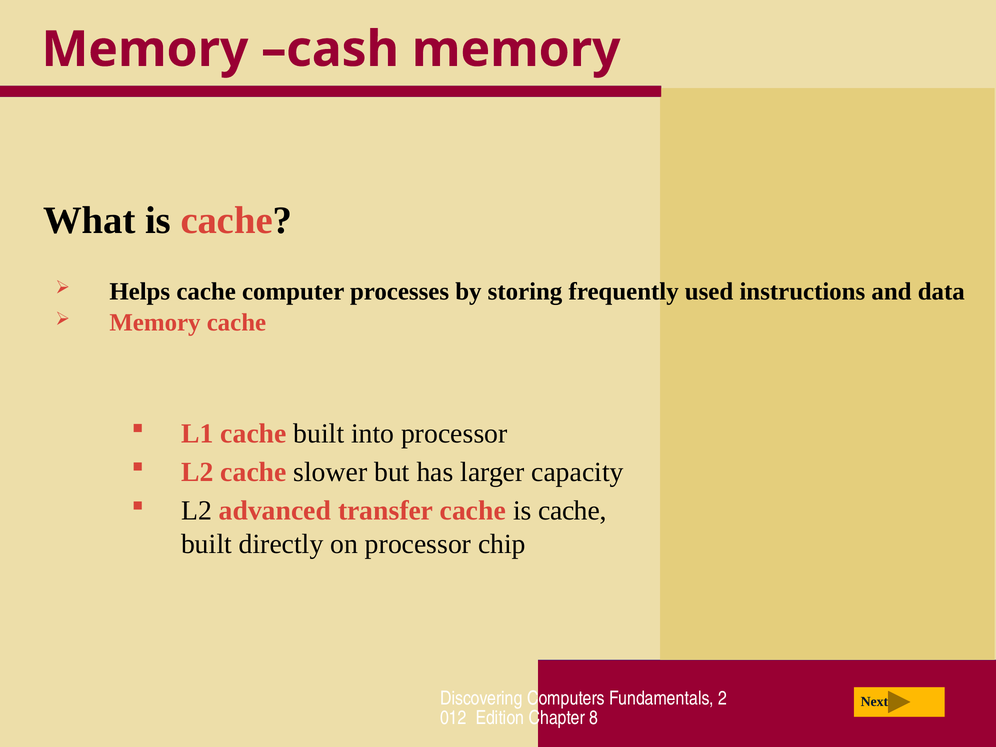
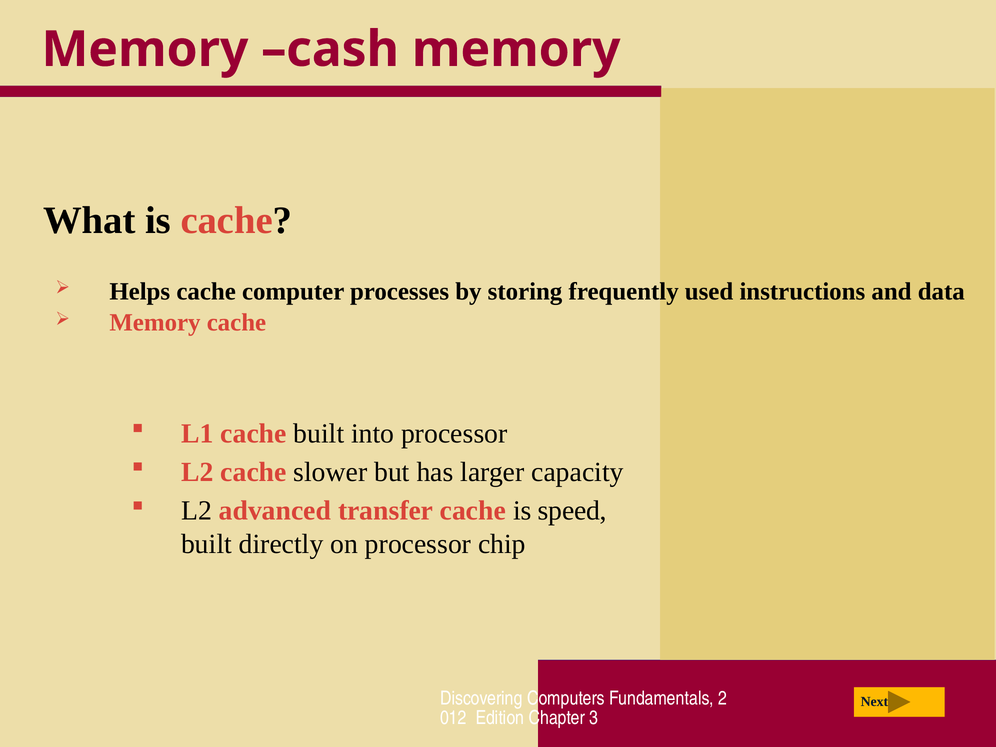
cache is cache: cache -> speed (572, 511)
8: 8 -> 3 (594, 718)
